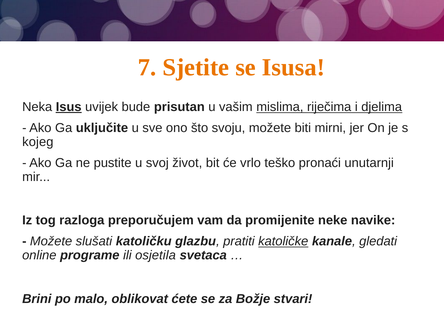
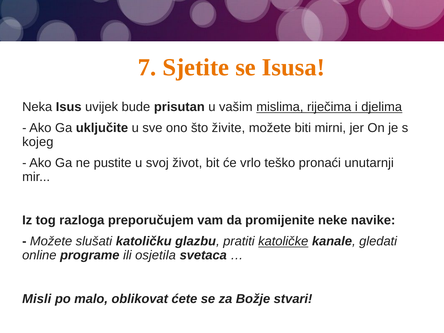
Isus underline: present -> none (69, 107)
svoju: svoju -> živite (228, 128)
Brini: Brini -> Misli (37, 299)
